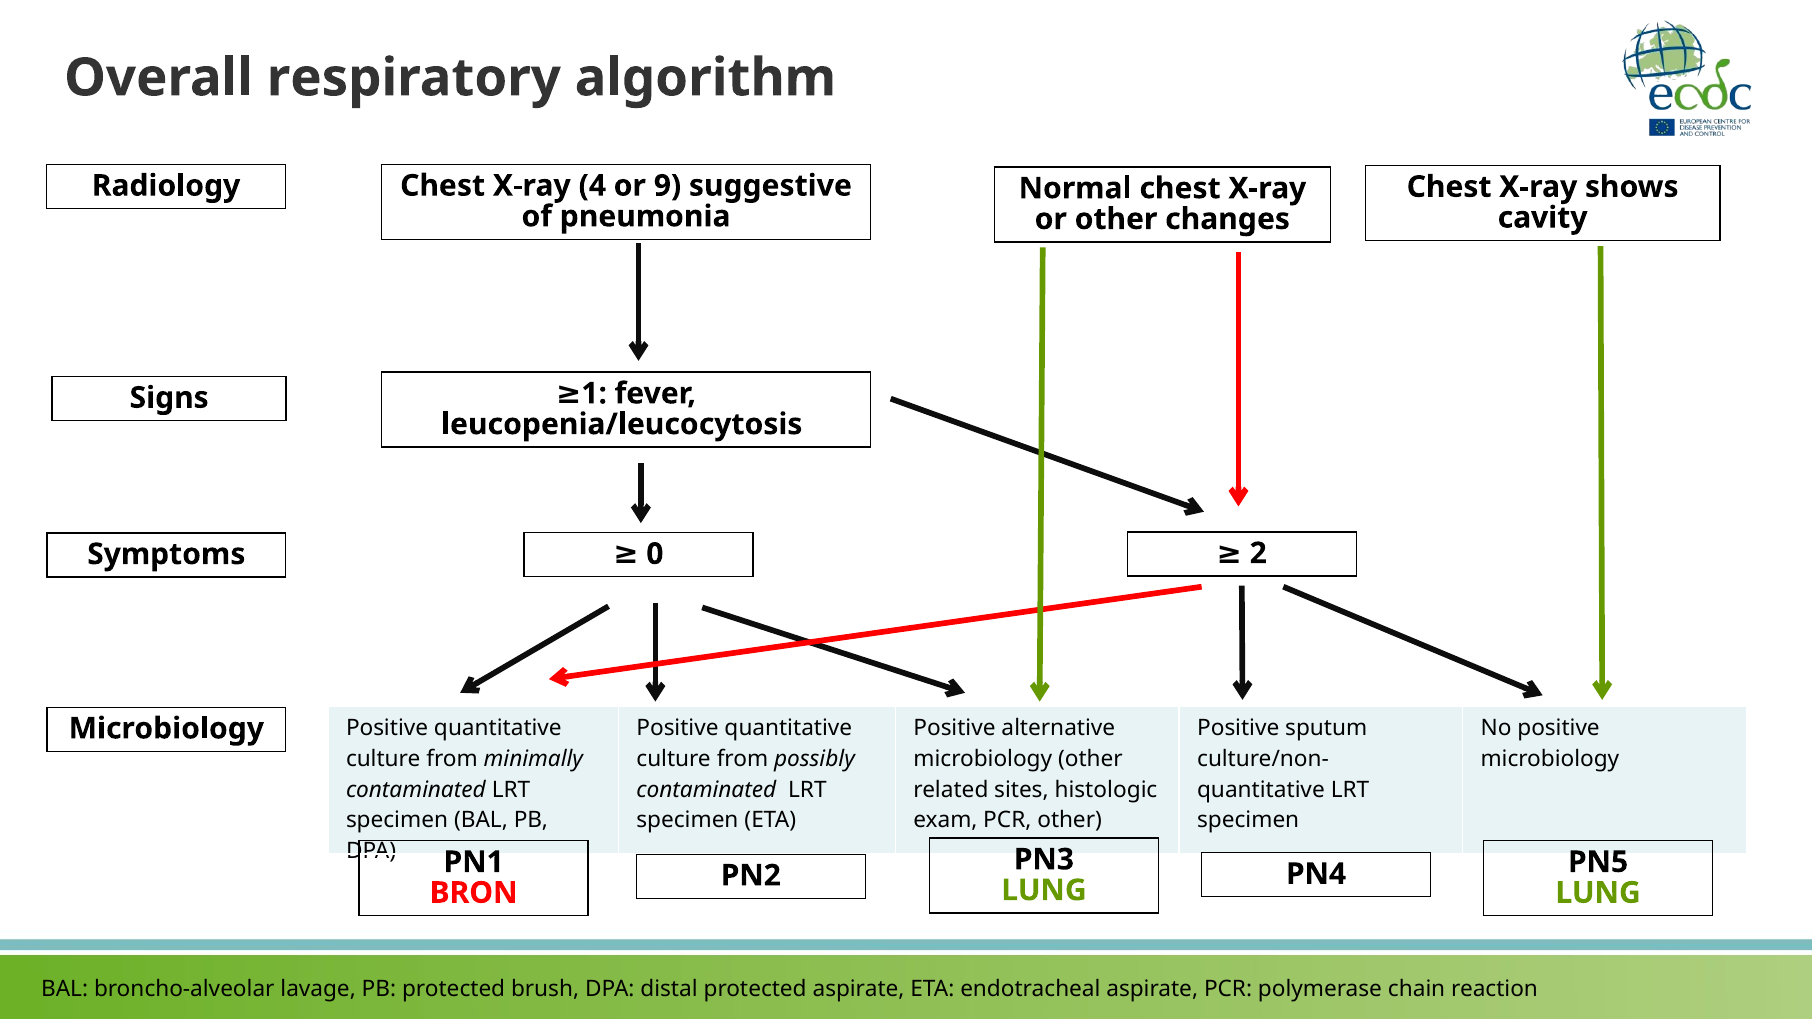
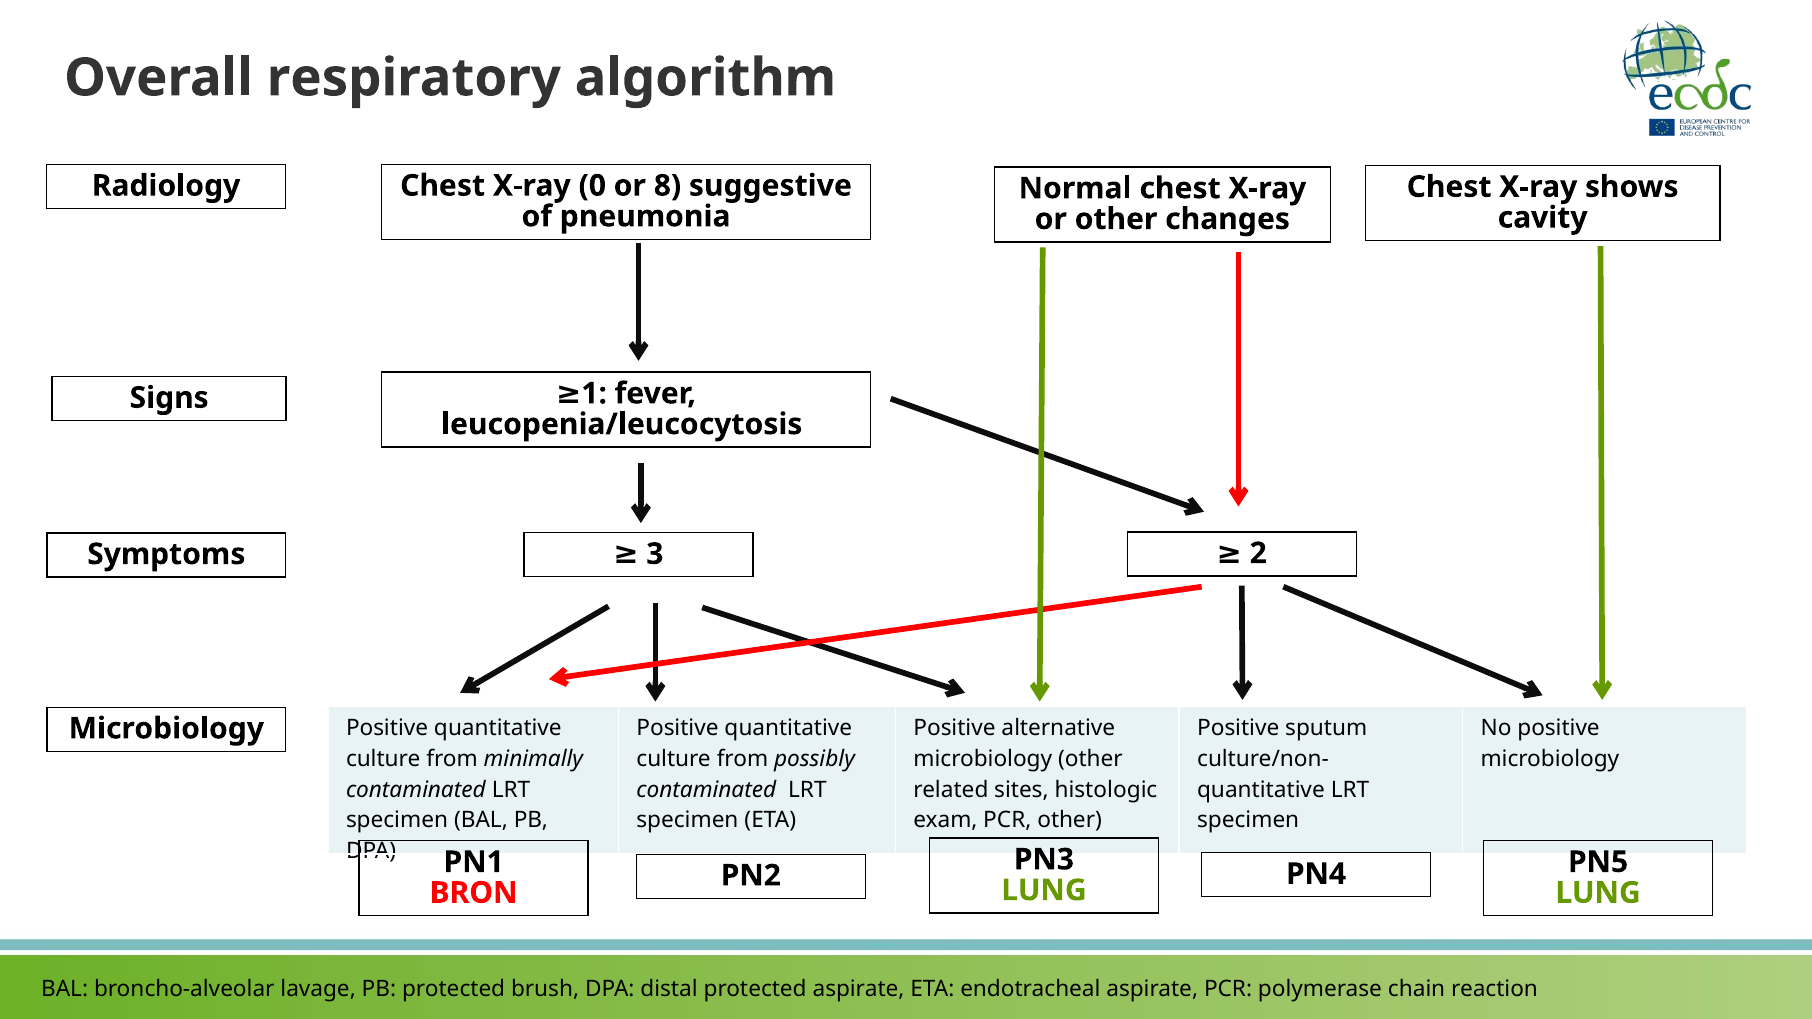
4: 4 -> 0 (592, 186)
9: 9 -> 8 (667, 186)
0: 0 -> 3 (655, 554)
